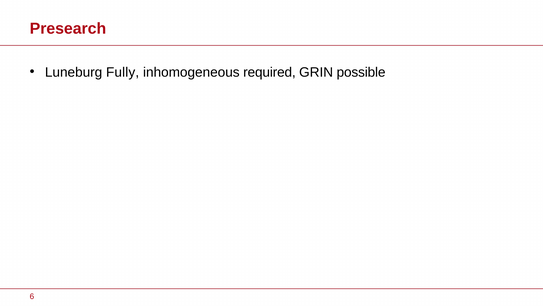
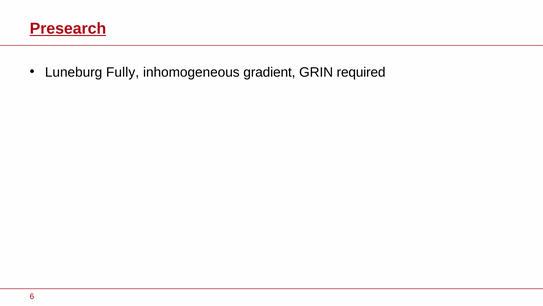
Presearch underline: none -> present (68, 29)
required: required -> gradient (269, 72)
possible: possible -> required (361, 72)
